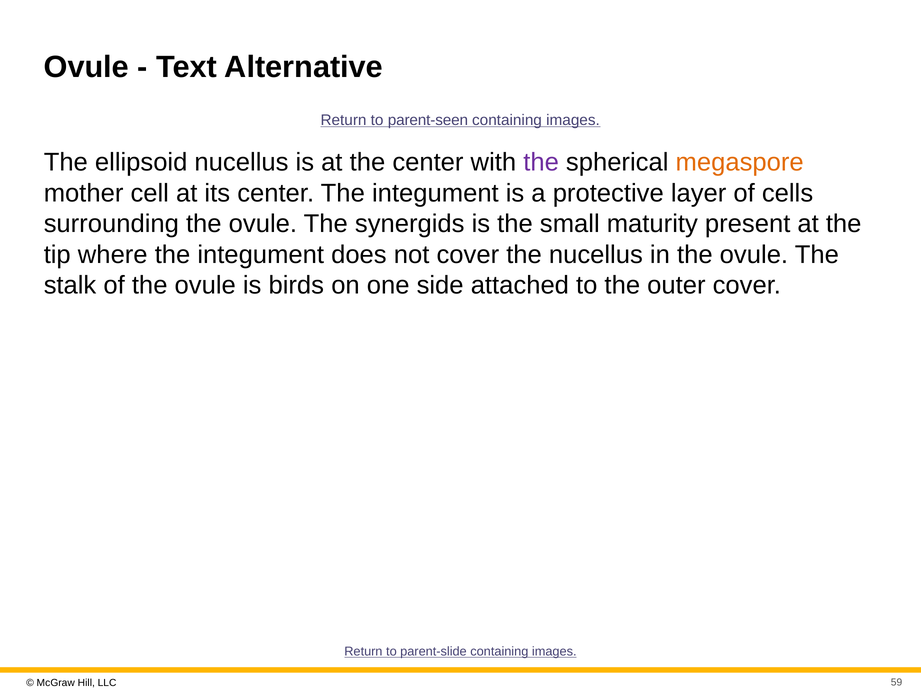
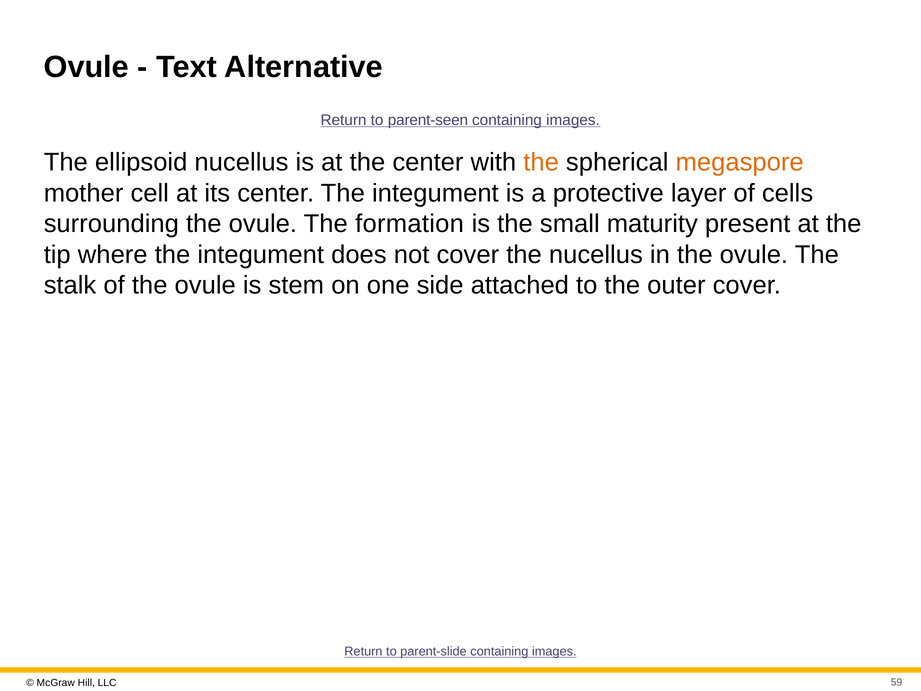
the colour: purple -> orange (541, 162)
synergids: synergids -> formation (410, 224)
birds: birds -> stem (296, 285)
